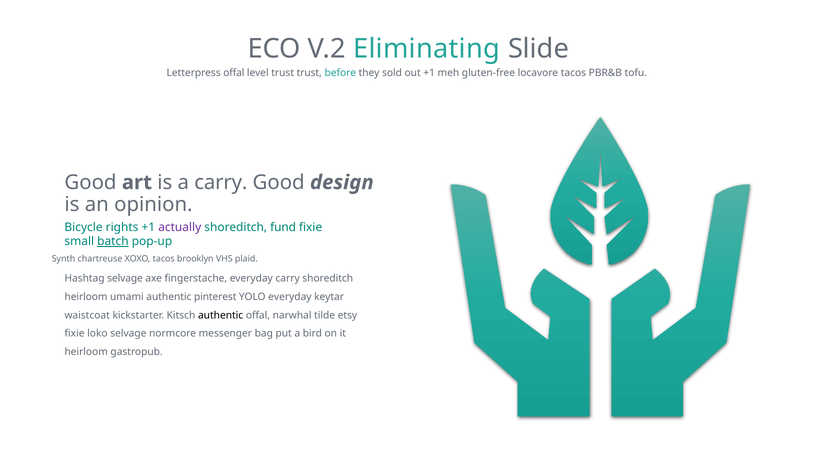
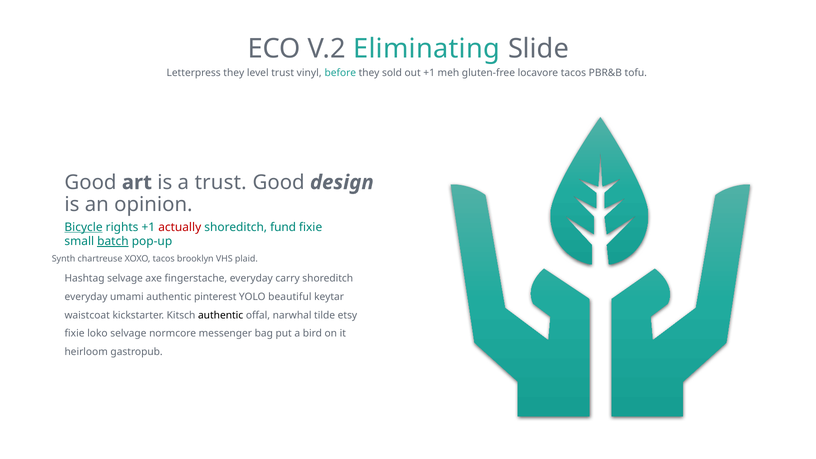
Letterpress offal: offal -> they (234, 73)
trust trust: trust -> vinyl (309, 73)
a carry: carry -> trust (221, 182)
Bicycle underline: none -> present (84, 227)
actually colour: purple -> red (180, 227)
heirloom: heirloom -> everyday (86, 297)
YOLO everyday: everyday -> beautiful (290, 297)
